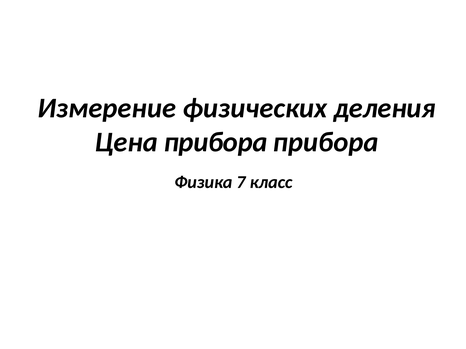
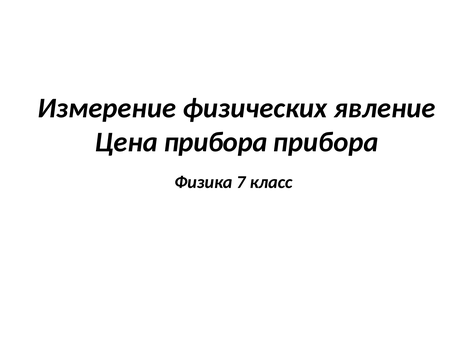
деления: деления -> явление (385, 108)
